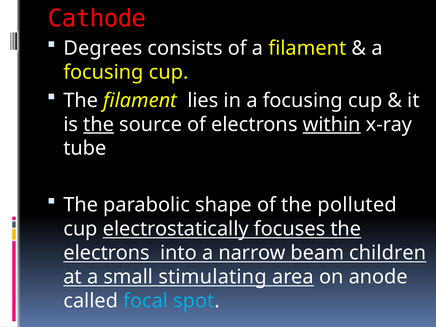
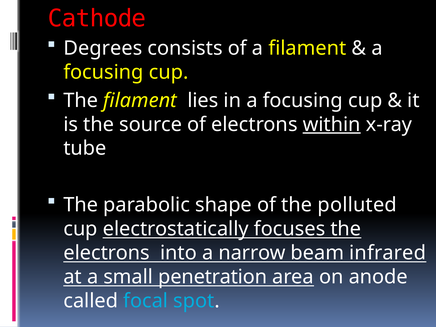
the underline: present -> none (99, 124)
children: children -> infrared (388, 253)
stimulating: stimulating -> penetration (213, 277)
